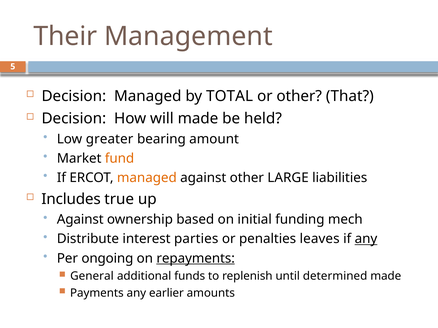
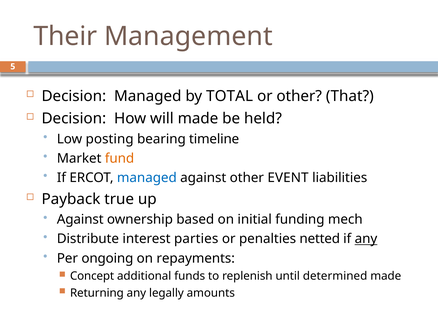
greater: greater -> posting (110, 139)
amount: amount -> timeline (214, 139)
managed colour: orange -> blue (147, 178)
LARGE: LARGE -> EVENT (288, 178)
Includes: Includes -> Payback (71, 199)
leaves: leaves -> netted (320, 239)
repayments underline: present -> none (196, 259)
General: General -> Concept (92, 277)
Payments: Payments -> Returning (97, 293)
earlier: earlier -> legally (166, 293)
